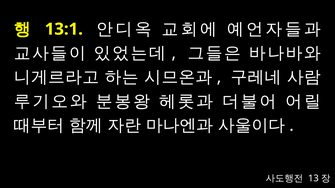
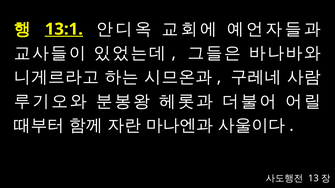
13:1 underline: none -> present (64, 29)
